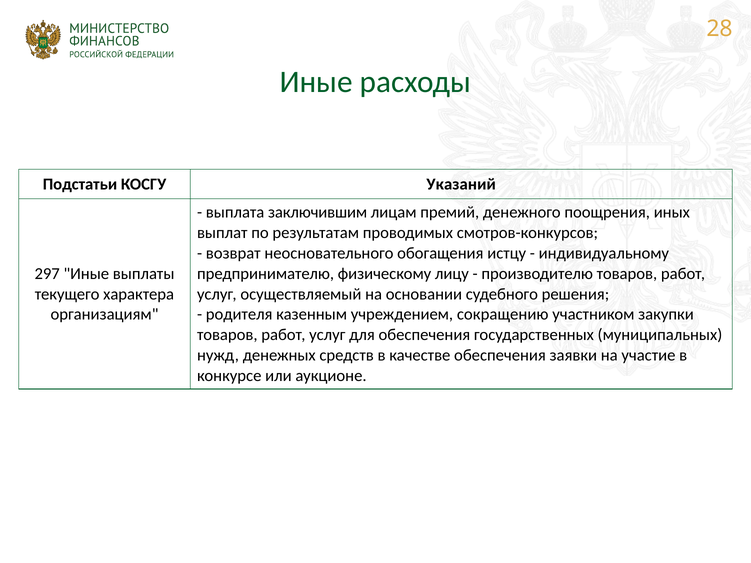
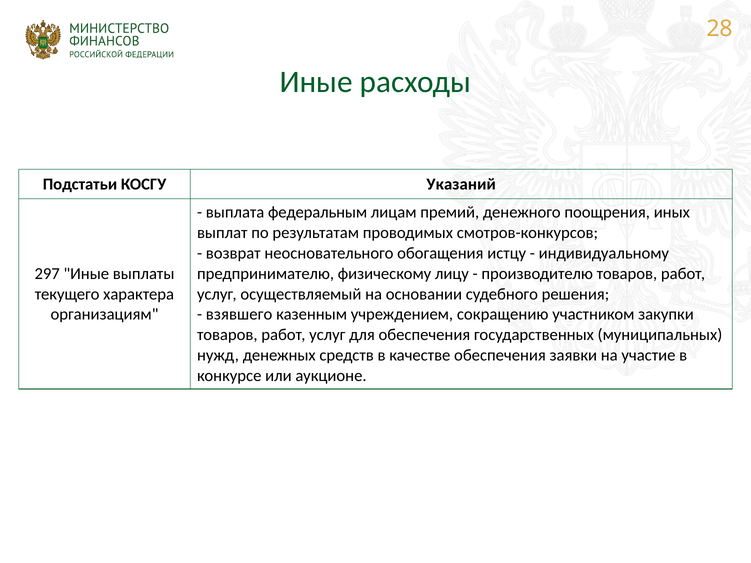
заключившим: заключившим -> федеральным (318, 213)
родителя: родителя -> взявшего (239, 315)
